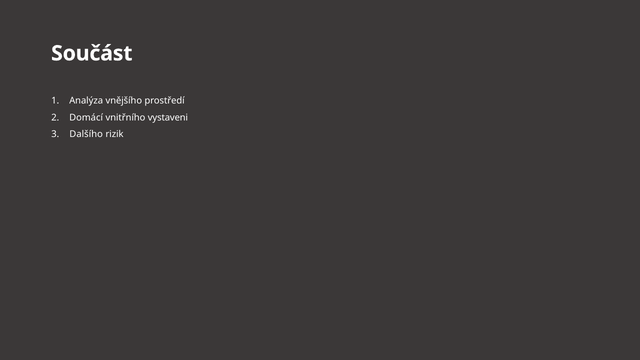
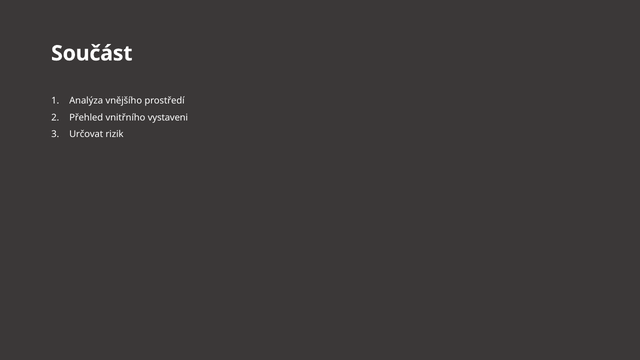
Domácí: Domácí -> Přehled (86, 117)
Dalšího: Dalšího -> Určovat (86, 134)
